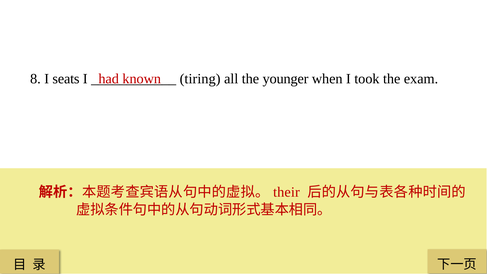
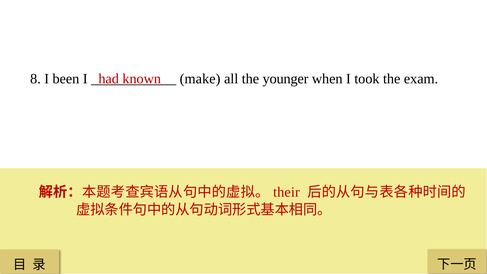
seats: seats -> been (66, 79)
tiring: tiring -> make (200, 79)
